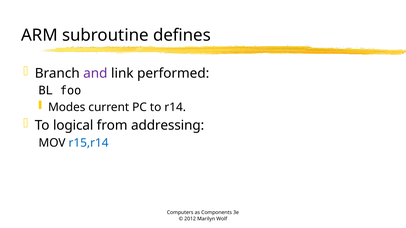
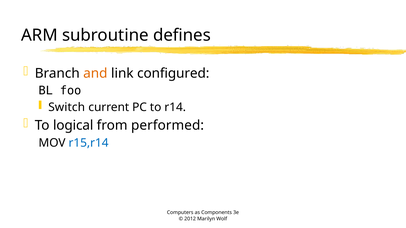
and colour: purple -> orange (95, 73)
performed: performed -> configured (173, 73)
Modes: Modes -> Switch (67, 107)
addressing: addressing -> performed (168, 126)
